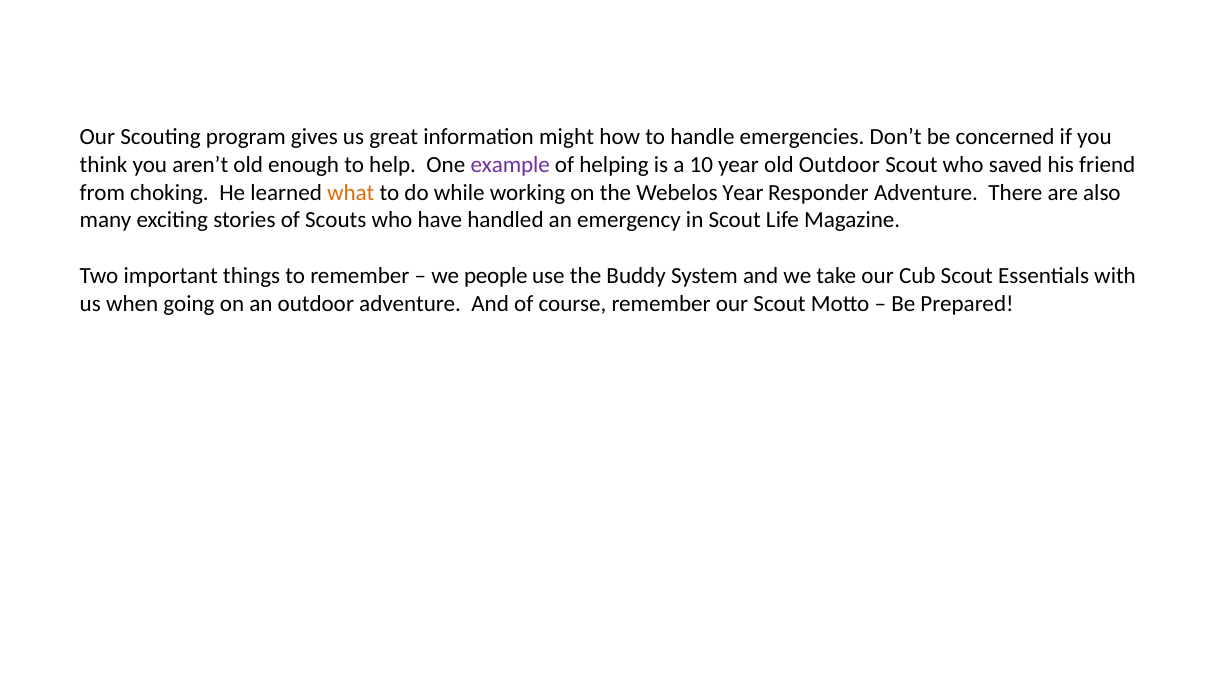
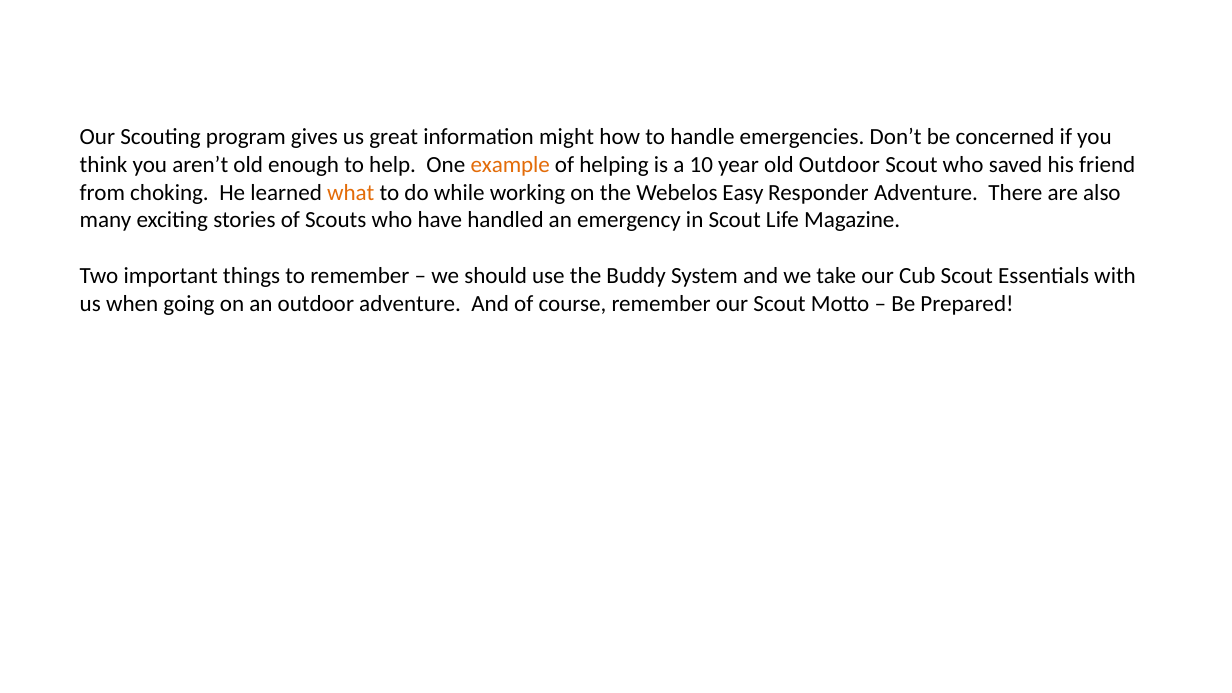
example colour: purple -> orange (510, 165)
Webelos Year: Year -> Easy (743, 193)
people: people -> should (496, 276)
